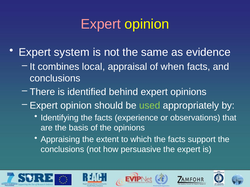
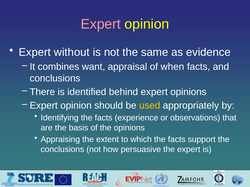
system: system -> without (72, 52)
local: local -> want (94, 67)
used colour: light green -> yellow (150, 106)
